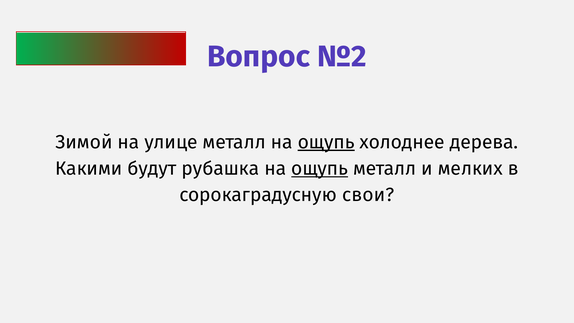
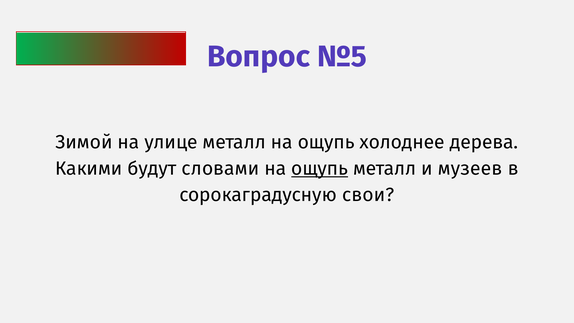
№2: №2 -> №5 (342, 57)
ощупь underline: present -> none (326, 142)
рубашка: рубашка -> словами (220, 168)
мелких: мелких -> музеев (470, 168)
